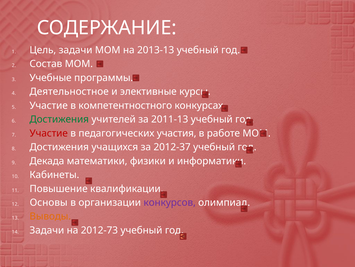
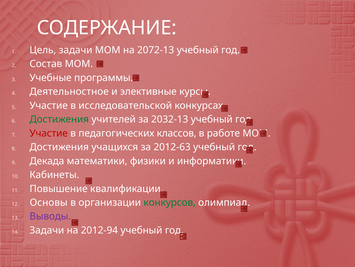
2013-13: 2013-13 -> 2072-13 (156, 50)
компетентностного: компетентностного -> исследовательской (125, 105)
2011-13: 2011-13 -> 2032-13 (170, 119)
участия: участия -> классов (177, 133)
2012-37: 2012-37 -> 2012-63 (172, 147)
конкурсов colour: purple -> green (170, 202)
Выводы colour: orange -> purple (50, 216)
2012-73: 2012-73 -> 2012-94 (99, 230)
